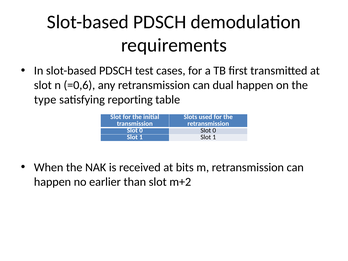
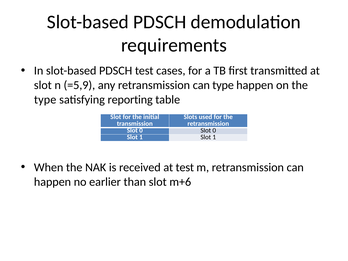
=0,6: =0,6 -> =5,9 (79, 85)
can dual: dual -> type (223, 85)
at bits: bits -> test (185, 167)
m+2: m+2 -> m+6 (180, 182)
